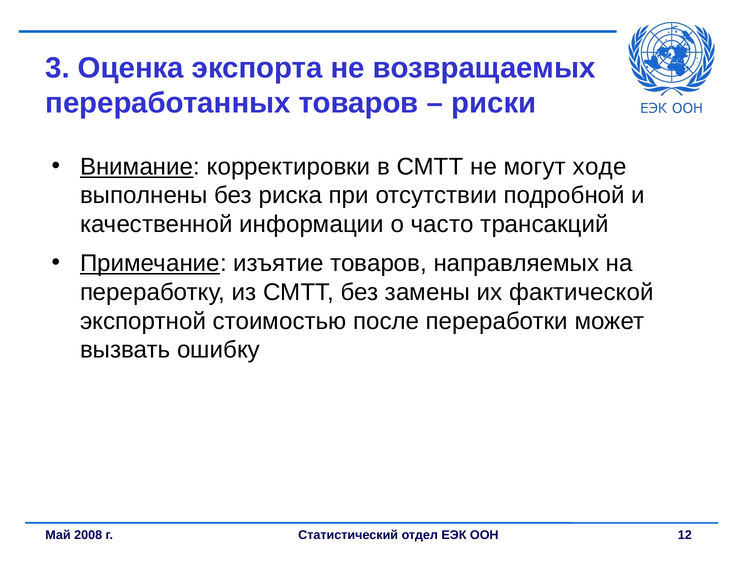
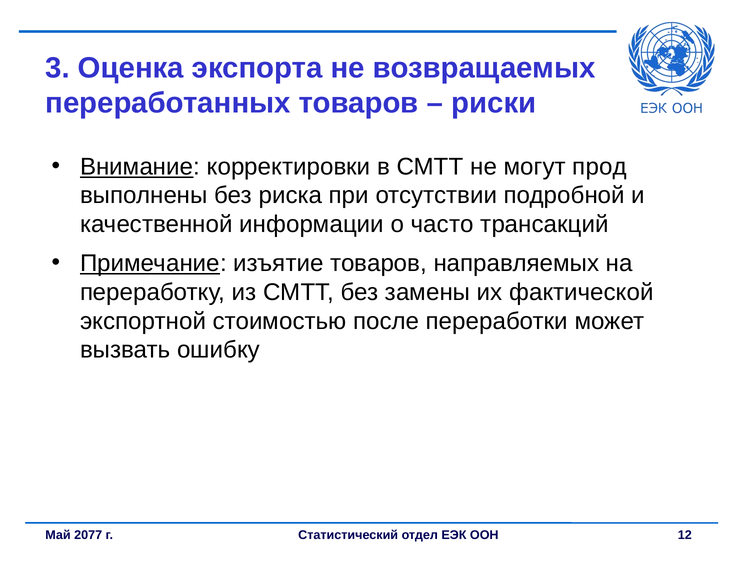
ходе: ходе -> прод (600, 167)
2008: 2008 -> 2077 (88, 535)
